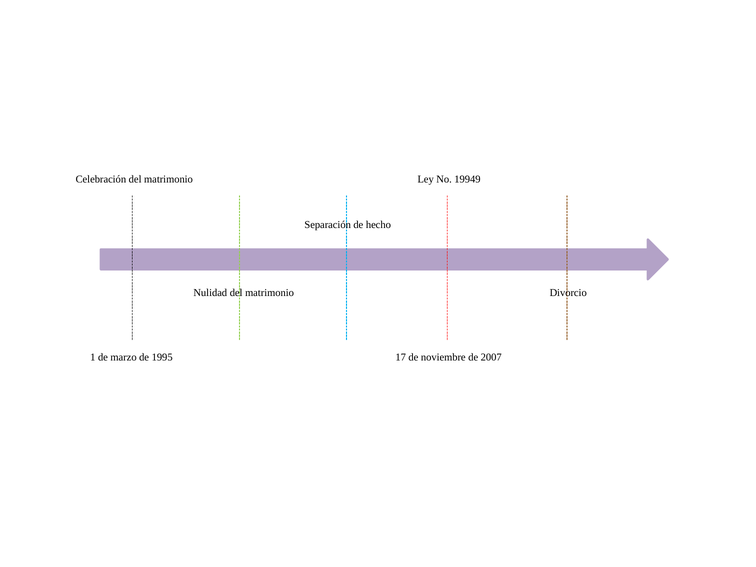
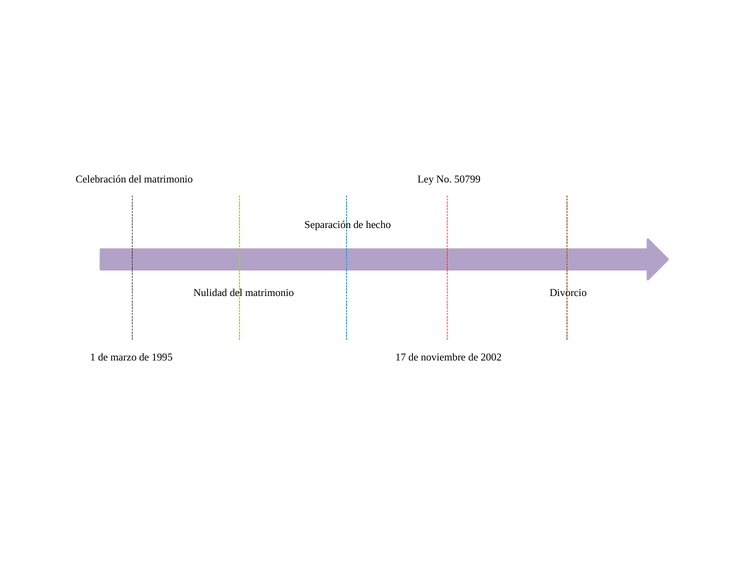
19949: 19949 -> 50799 (467, 179)
2007: 2007 -> 2002 (491, 357)
